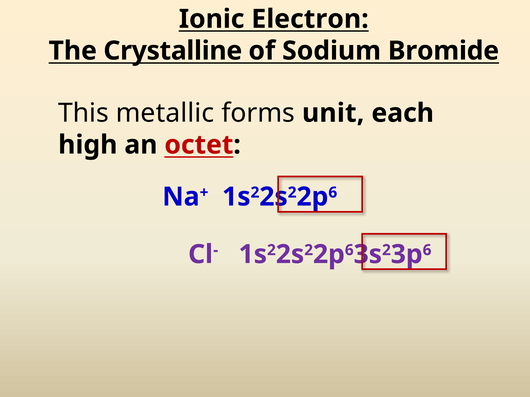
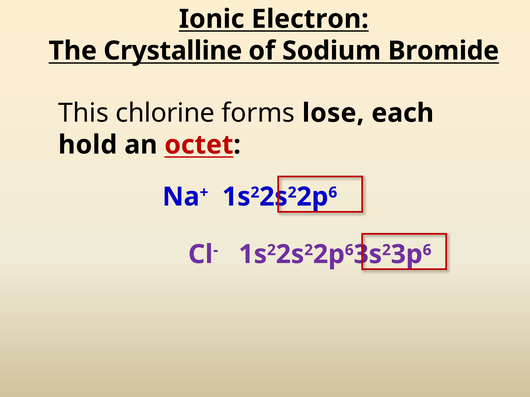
metallic: metallic -> chlorine (165, 113)
unit: unit -> lose (333, 113)
high: high -> hold (88, 145)
